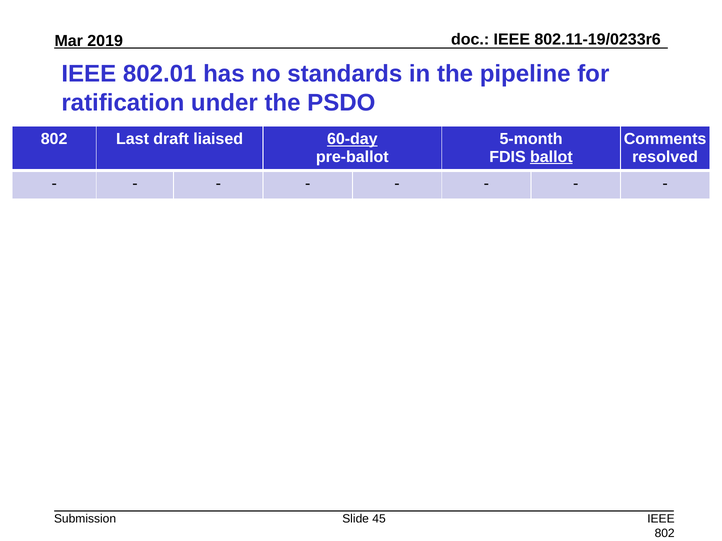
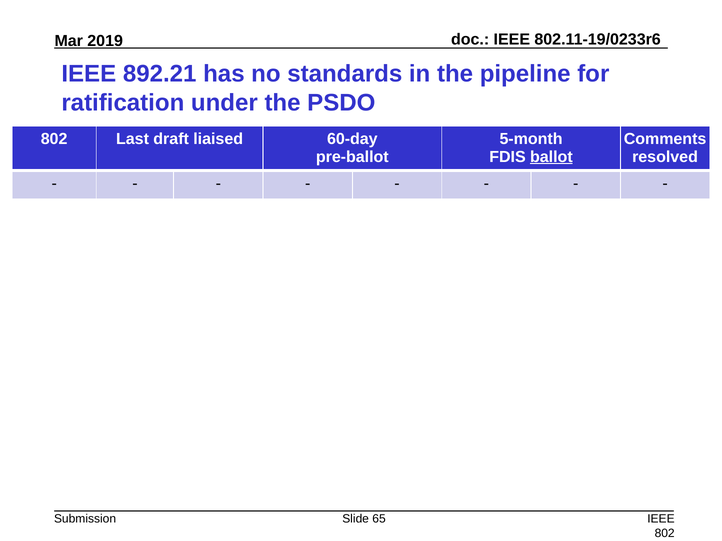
802.01: 802.01 -> 892.21 (160, 74)
60-day underline: present -> none (352, 139)
45: 45 -> 65 (379, 519)
